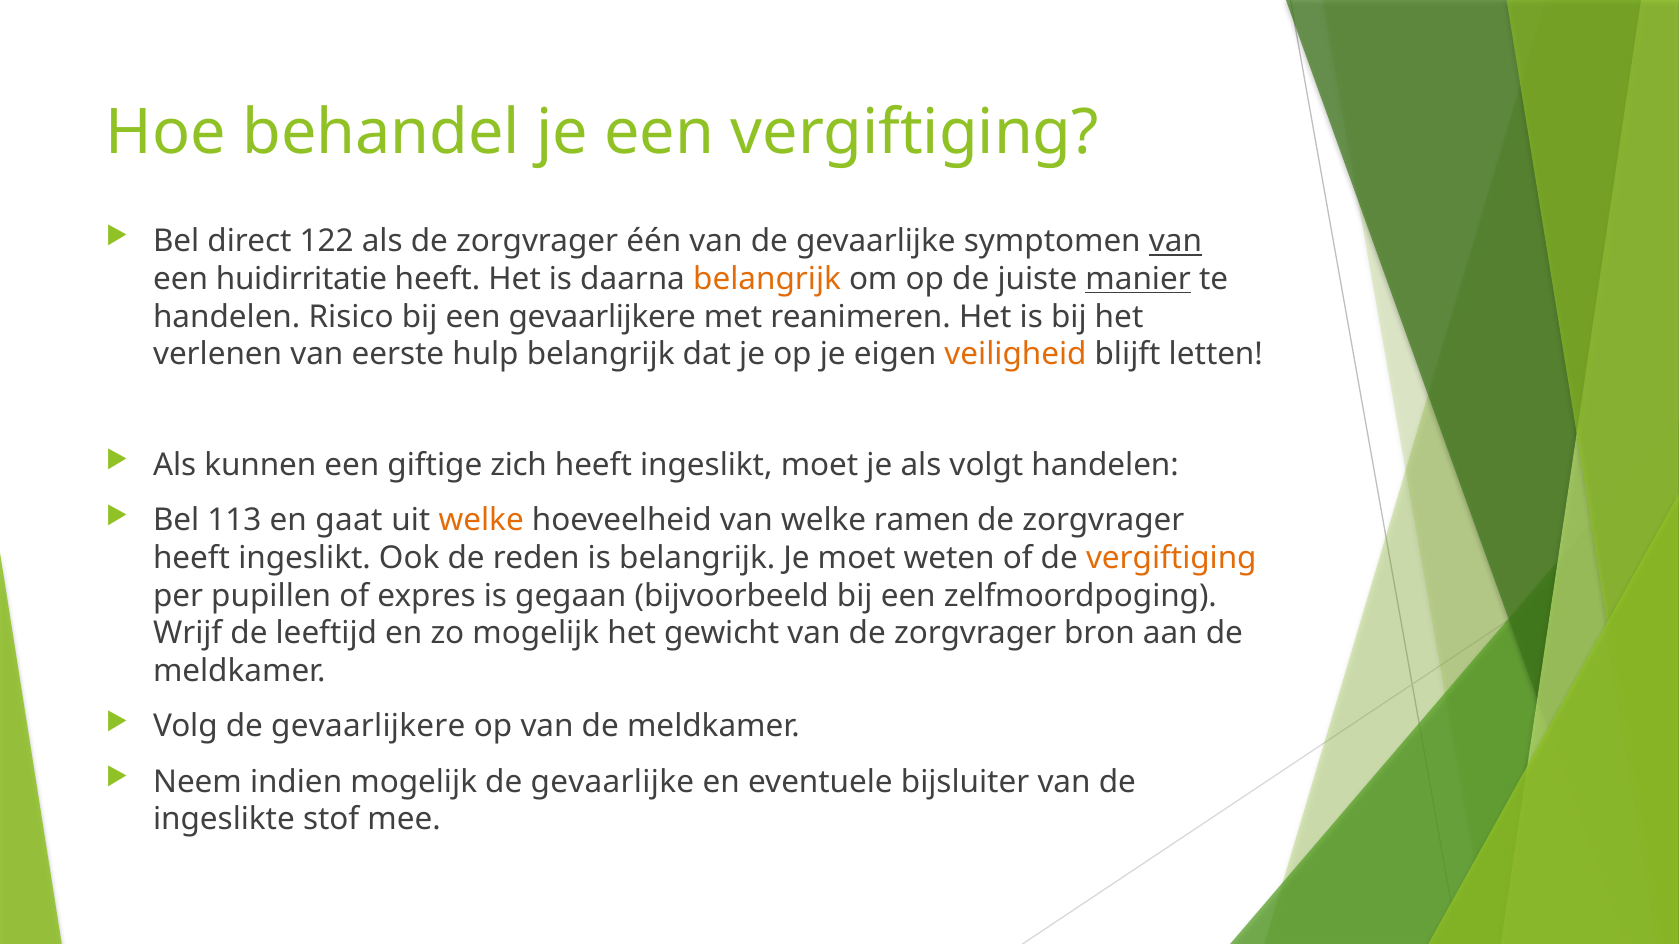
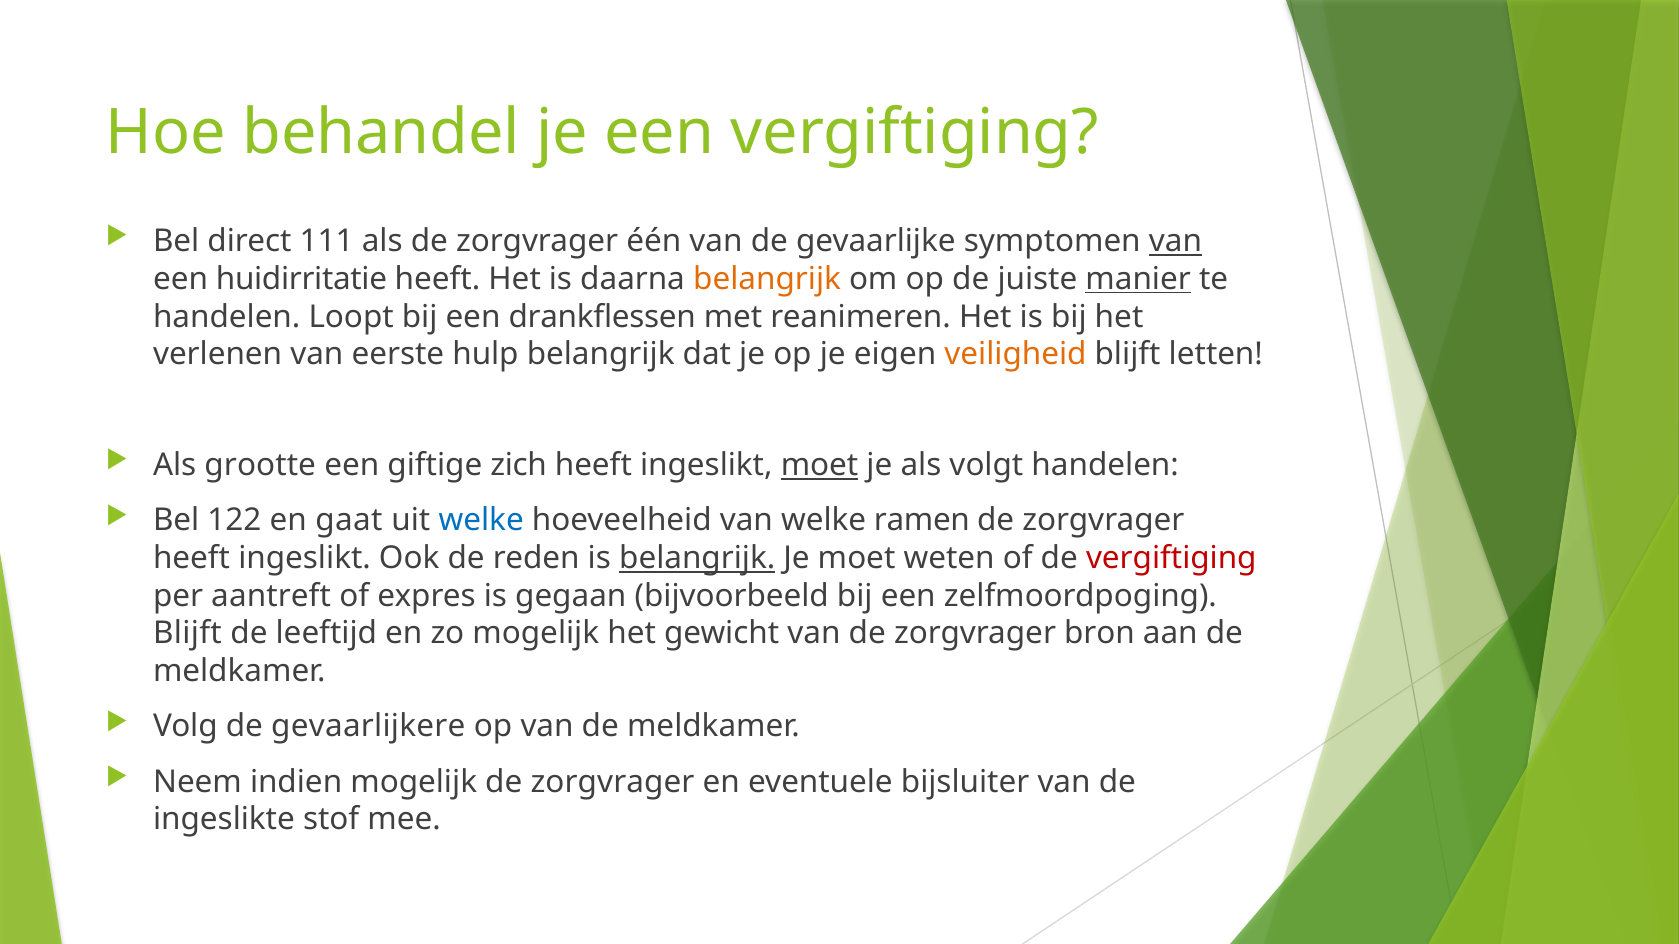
122: 122 -> 111 (327, 241)
Risico: Risico -> Loopt (351, 317)
een gevaarlijkere: gevaarlijkere -> drankflessen (602, 317)
kunnen: kunnen -> grootte (260, 465)
moet underline: none -> present (820, 465)
113: 113 -> 122 (234, 521)
welke colour: orange -> blue (481, 521)
belangrijk underline: none -> present (697, 558)
vergiftiging colour: orange -> red (1171, 558)
pupillen: pupillen -> aantreft (271, 596)
Wrijf: Wrijf -> Blijft (188, 634)
mogelijk de gevaarlijke: gevaarlijke -> zorgvrager (613, 782)
